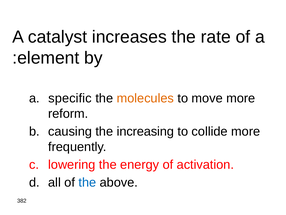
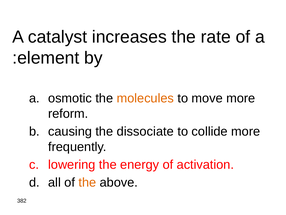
specific: specific -> osmotic (70, 98)
increasing: increasing -> dissociate (145, 131)
the colour: blue -> orange (87, 182)
